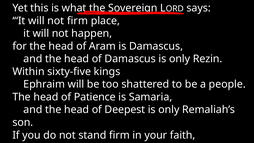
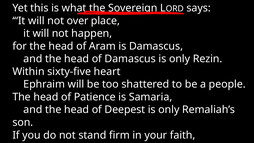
not firm: firm -> over (78, 21)
kings: kings -> heart (107, 72)
